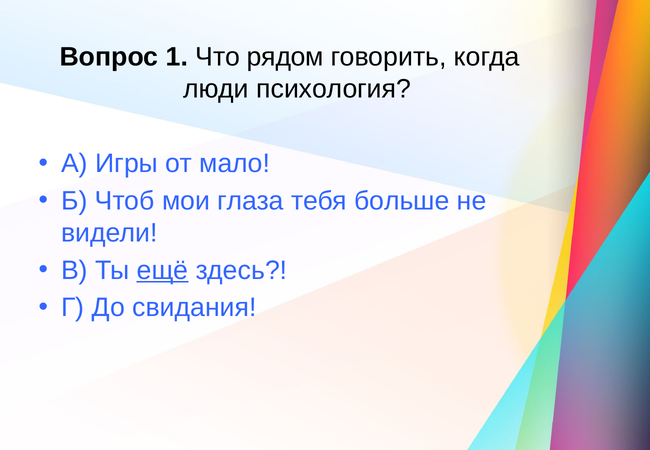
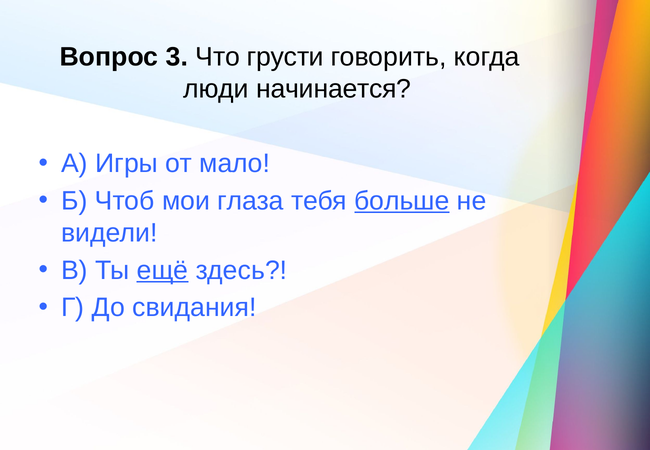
1: 1 -> 3 (177, 57)
рядом: рядом -> грусти (285, 57)
психология: психология -> начинается (334, 89)
больше underline: none -> present (402, 201)
